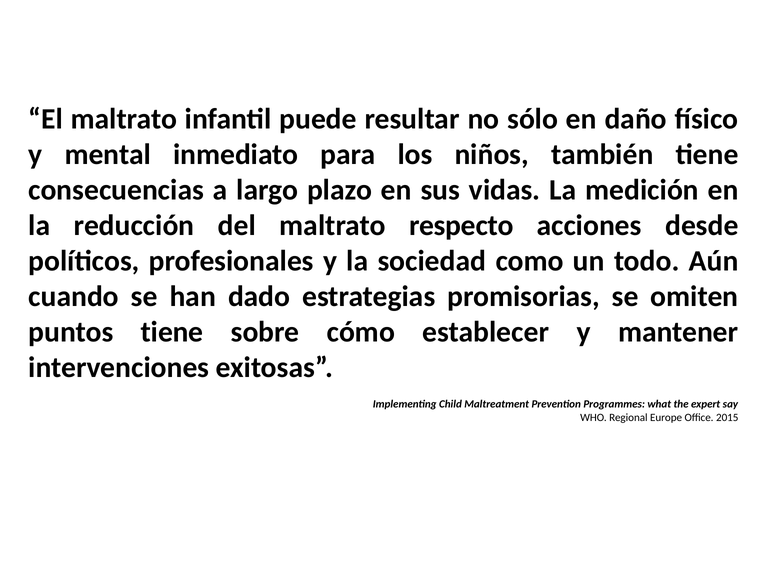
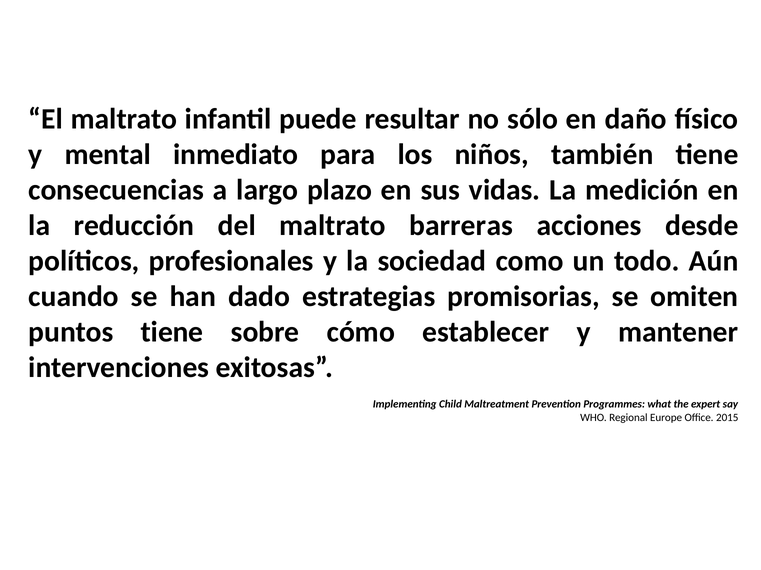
respecto: respecto -> barreras (461, 226)
